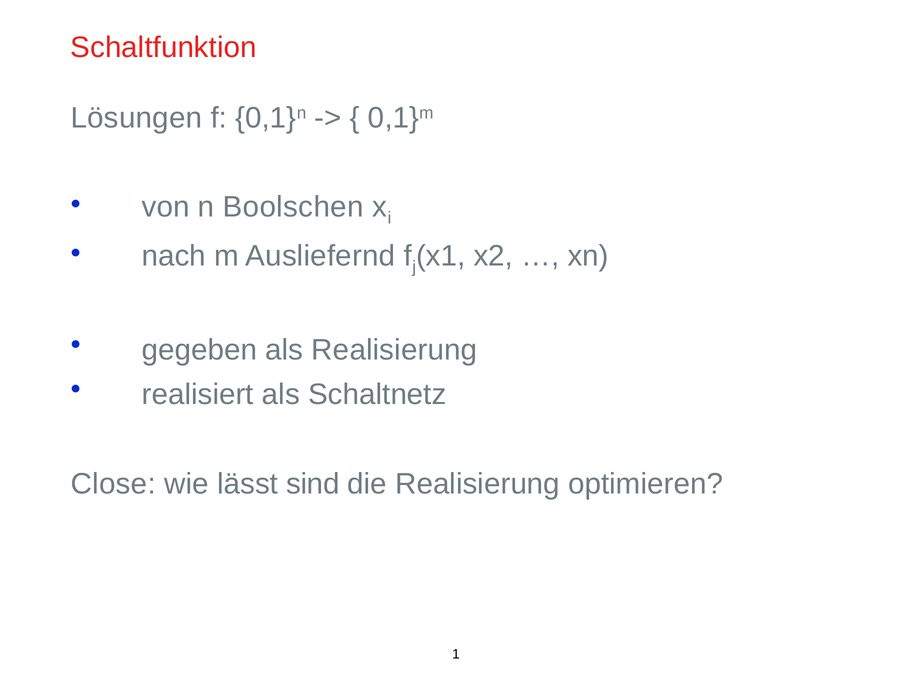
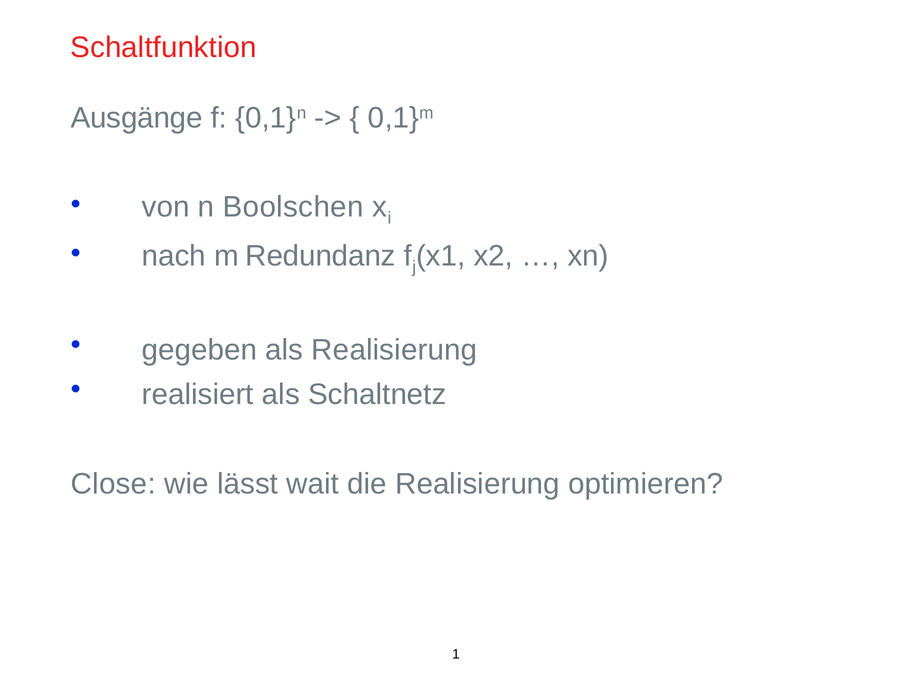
Lösungen: Lösungen -> Ausgänge (137, 118)
Ausliefernd: Ausliefernd -> Redundanz (321, 256)
sind: sind -> wait (313, 484)
